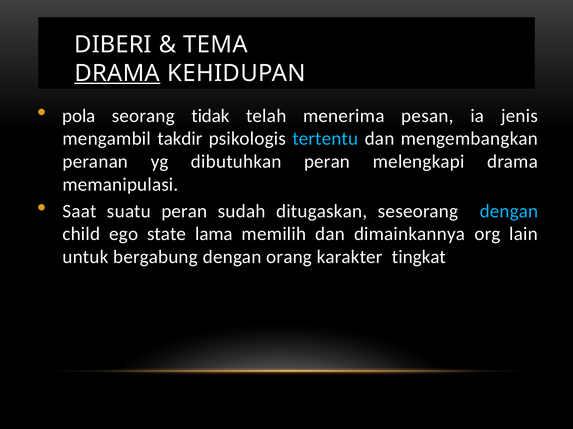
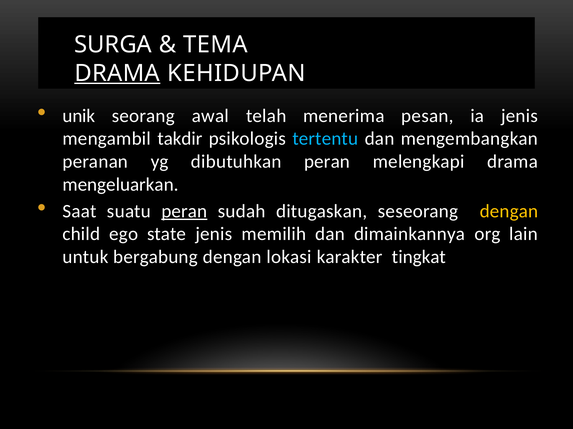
DIBERI: DIBERI -> SURGA (113, 45)
pola: pola -> unik (79, 116)
tidak: tidak -> awal (210, 116)
memanipulasi: memanipulasi -> mengeluarkan (120, 185)
peran underline: none -> present (184, 211)
dengan colour: light blue -> yellow (509, 211)
state lama: lama -> jenis (214, 234)
orang: orang -> lokasi (289, 257)
